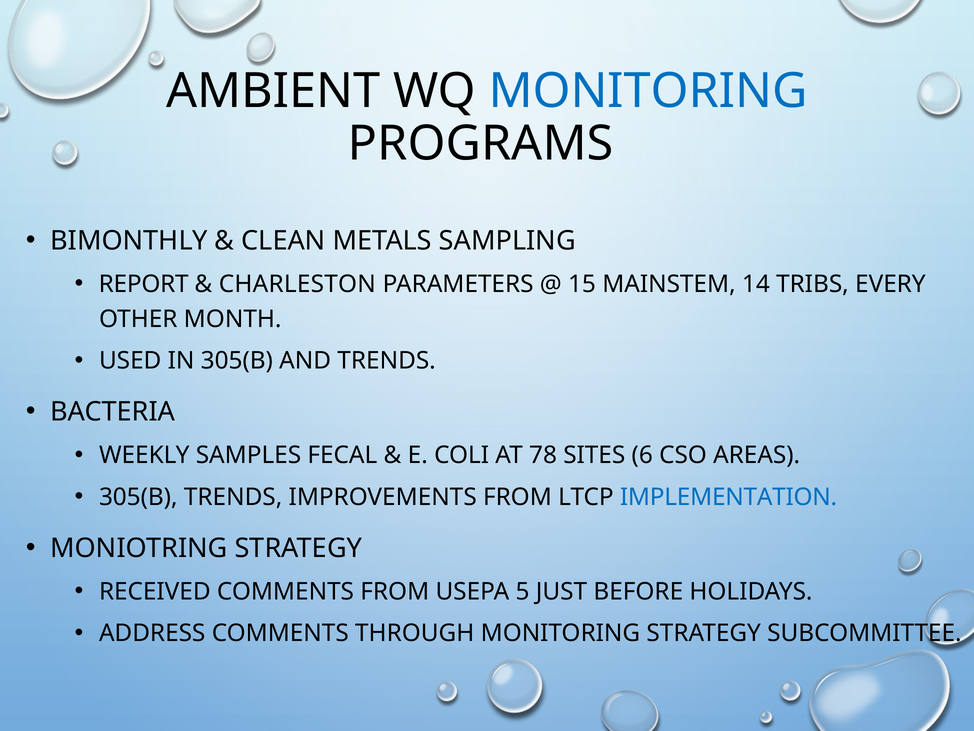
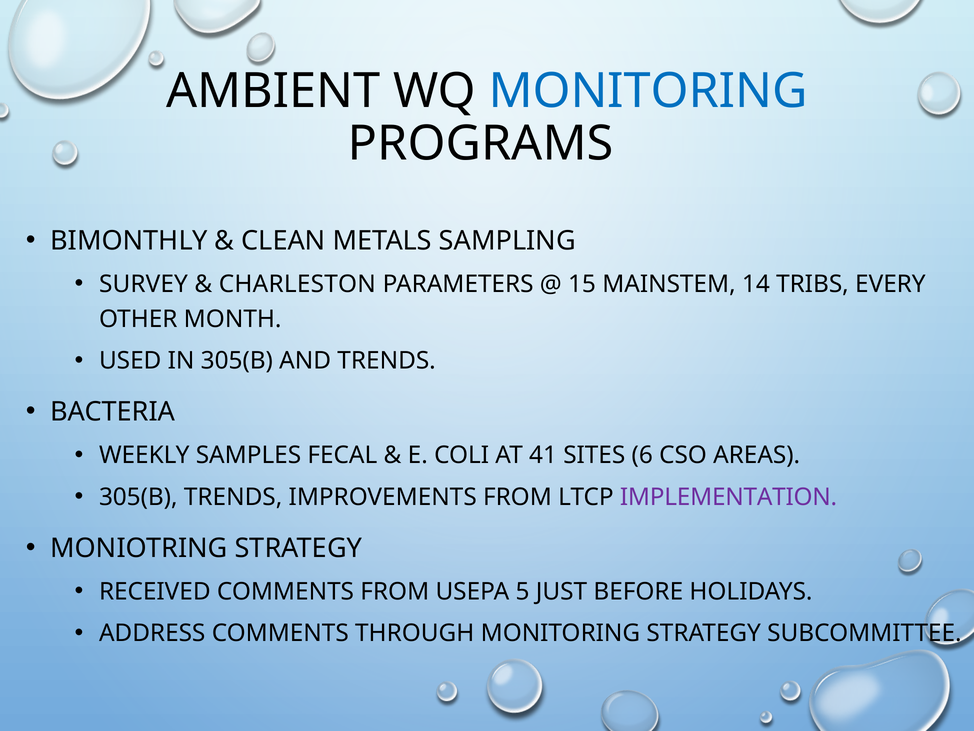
REPORT: REPORT -> SURVEY (143, 284)
78: 78 -> 41 (543, 455)
IMPLEMENTATION colour: blue -> purple (729, 497)
